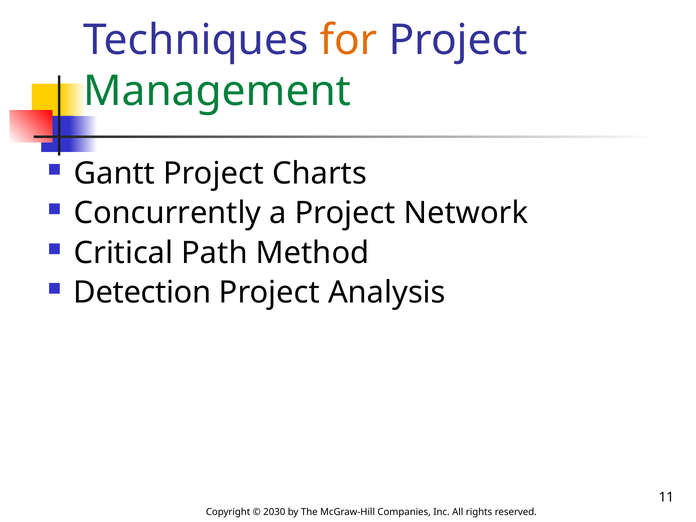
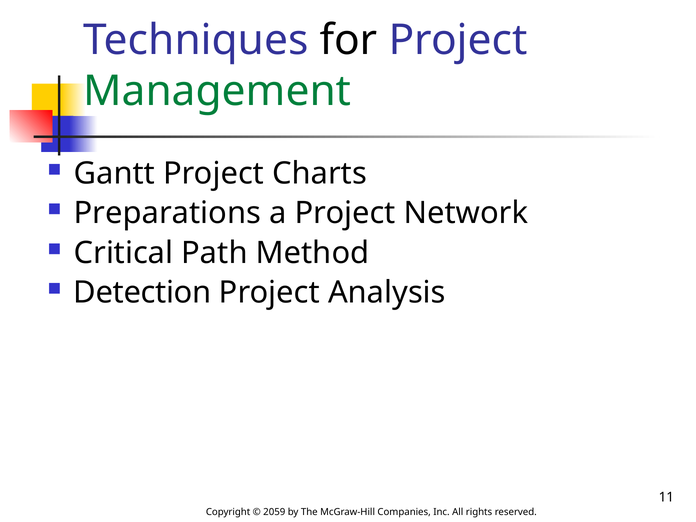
for colour: orange -> black (349, 40)
Concurrently: Concurrently -> Preparations (167, 213)
2030: 2030 -> 2059 (274, 512)
